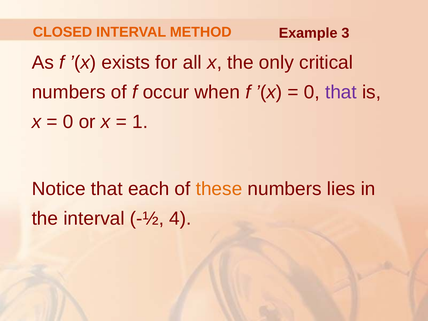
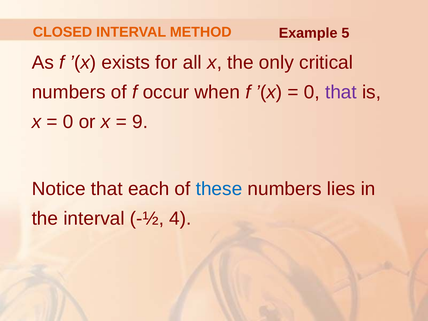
3: 3 -> 5 (345, 33)
1: 1 -> 9 (140, 122)
these colour: orange -> blue (219, 189)
